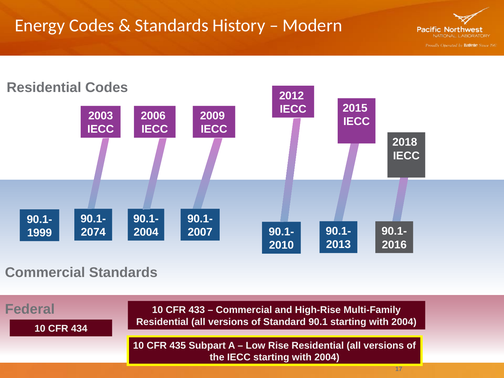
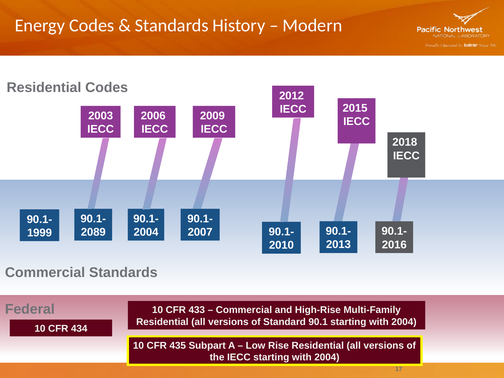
2074: 2074 -> 2089 (93, 232)
